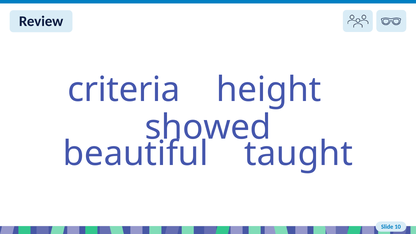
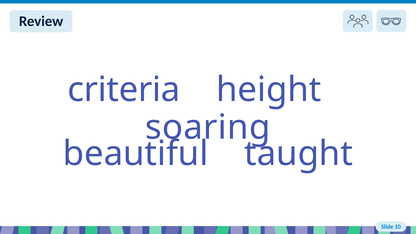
showed: showed -> soaring (208, 127)
